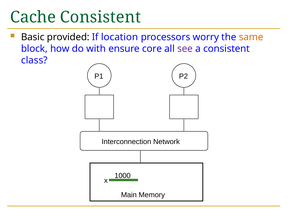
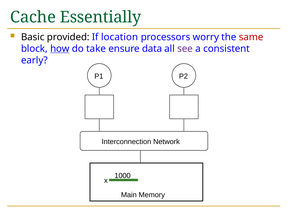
Cache Consistent: Consistent -> Essentially (101, 17)
same colour: orange -> red (251, 37)
how underline: none -> present (60, 49)
with: with -> take (96, 49)
core: core -> data (152, 49)
class: class -> early (34, 60)
